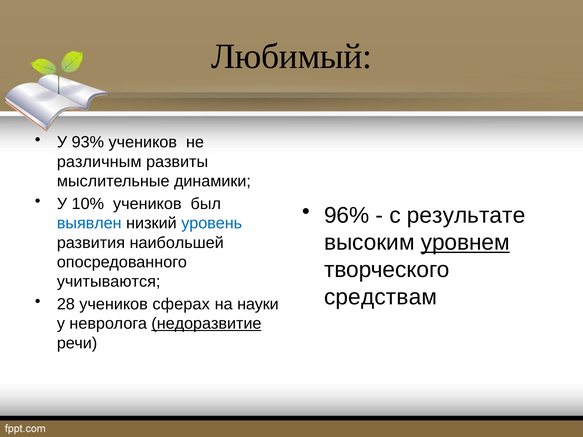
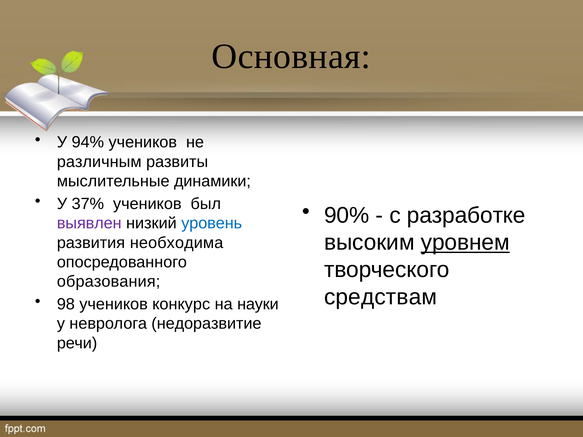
Любимый: Любимый -> Основная (291, 56)
93%: 93% -> 94% (88, 142)
10%: 10% -> 37% (88, 204)
96%: 96% -> 90% (347, 215)
результате: результате -> разработке (466, 215)
выявлен colour: blue -> purple (89, 223)
наибольшей: наибольшей -> необходима (177, 243)
учитываются: учитываются -> образования (109, 282)
28: 28 -> 98 (66, 304)
сферах: сферах -> конкурс (181, 304)
недоразвитие underline: present -> none (206, 324)
